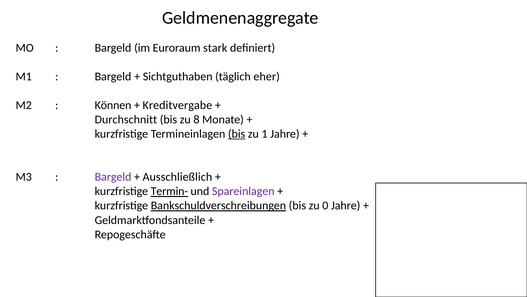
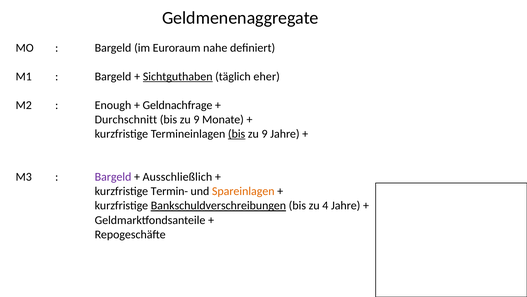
stark: stark -> nahe (215, 48)
Sichtguthaben underline: none -> present (178, 76)
Können: Können -> Enough (113, 105)
Kreditvergabe: Kreditvergabe -> Geldnachfrage (178, 105)
8: 8 -> 9 (196, 119)
1: 1 -> 9 (265, 134)
Termin- underline: present -> none (169, 191)
Spareinlagen colour: purple -> orange (243, 191)
0: 0 -> 4 (325, 205)
